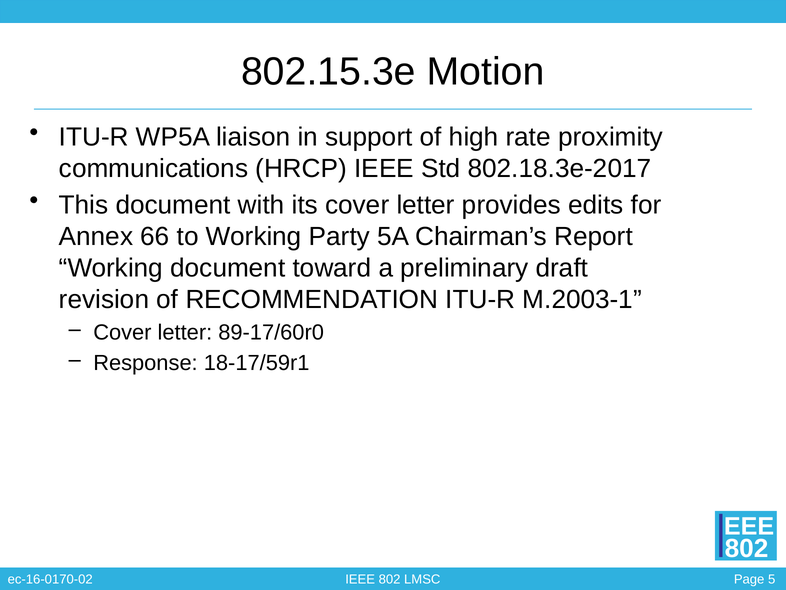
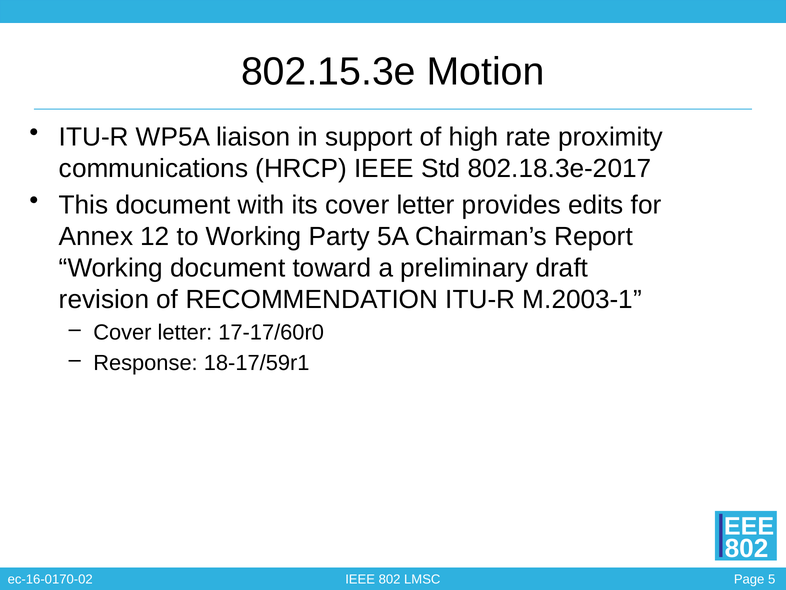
66: 66 -> 12 (155, 236)
89-17/60r0: 89-17/60r0 -> 17-17/60r0 (271, 332)
